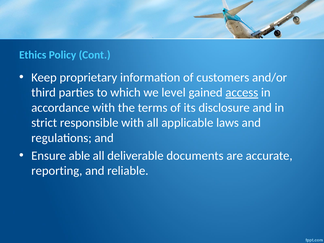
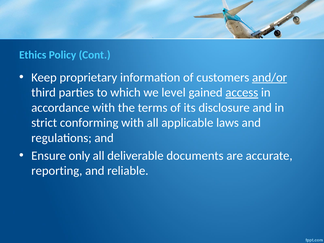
and/or underline: none -> present (270, 77)
responsible: responsible -> conforming (89, 123)
able: able -> only (79, 156)
